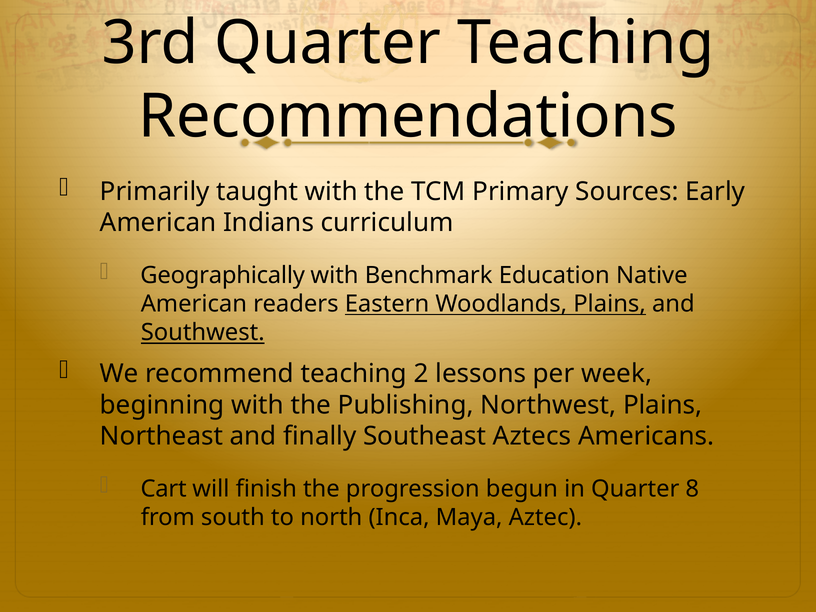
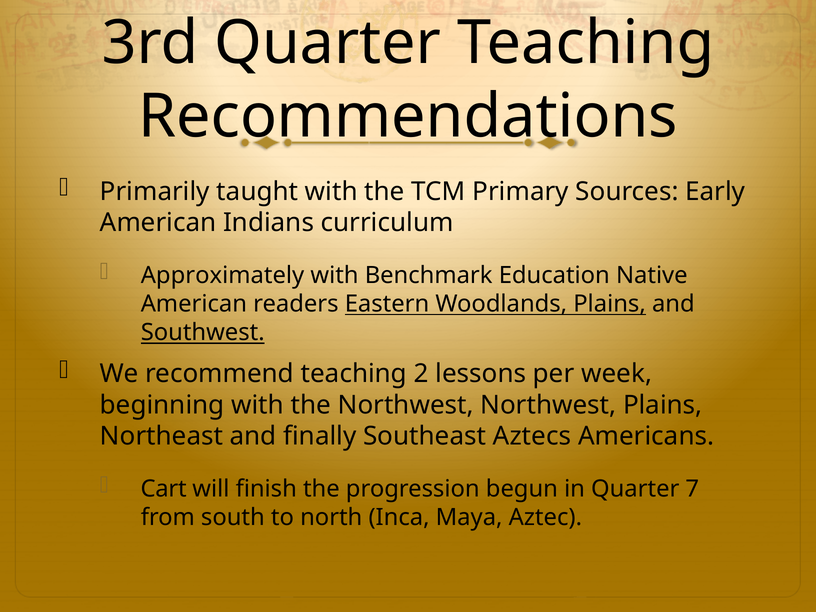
Geographically: Geographically -> Approximately (223, 275)
the Publishing: Publishing -> Northwest (406, 405)
8: 8 -> 7 (692, 489)
